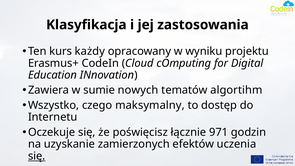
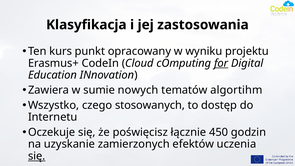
każdy: każdy -> punkt (90, 51)
for underline: none -> present (221, 63)
maksymalny: maksymalny -> stosowanych (150, 105)
971: 971 -> 450 (219, 132)
